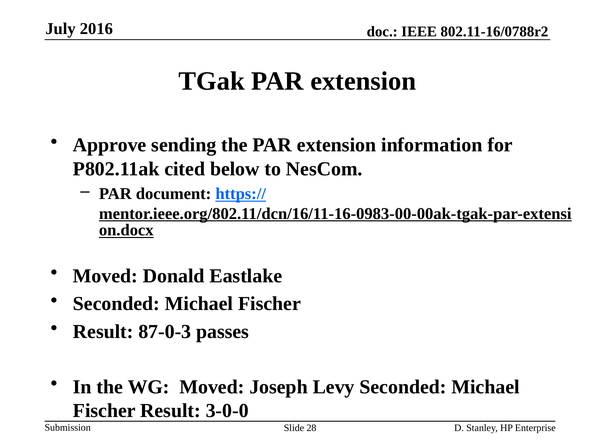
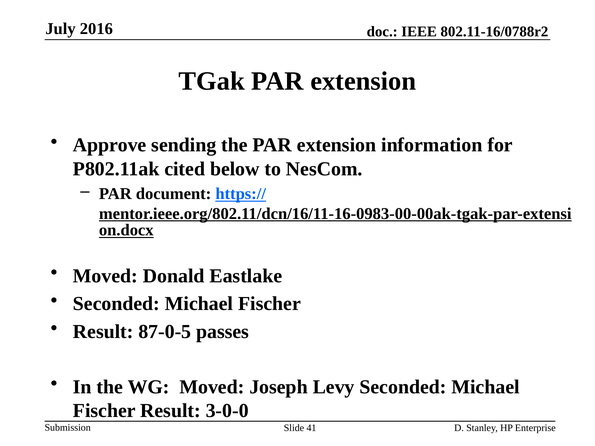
87-0-3: 87-0-3 -> 87-0-5 (165, 332)
28: 28 -> 41 (311, 428)
